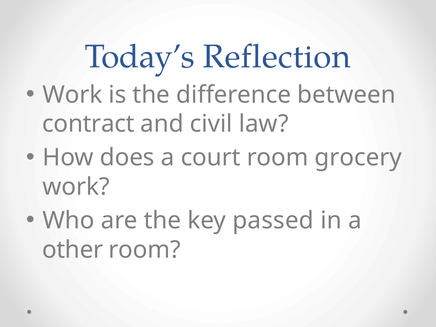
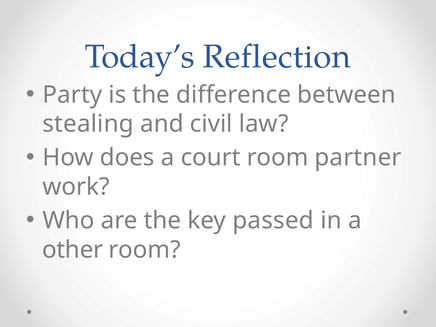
Work: Work -> Party (72, 95)
contract: contract -> stealing (88, 124)
grocery: grocery -> partner (358, 158)
